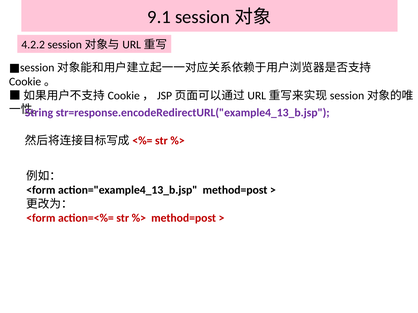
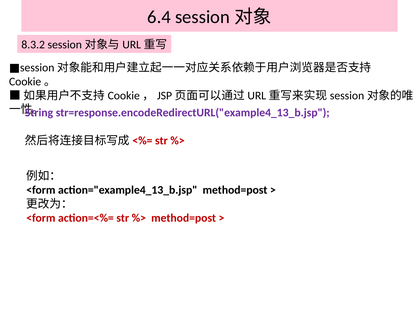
9.1: 9.1 -> 6.4 (159, 17)
4.2.2: 4.2.2 -> 8.3.2 (33, 45)
